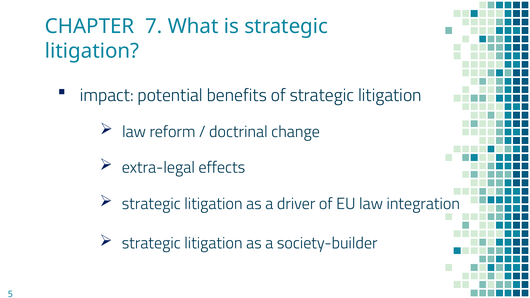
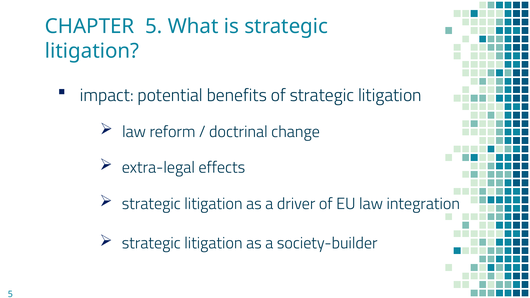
CHAPTER 7: 7 -> 5 (154, 26)
